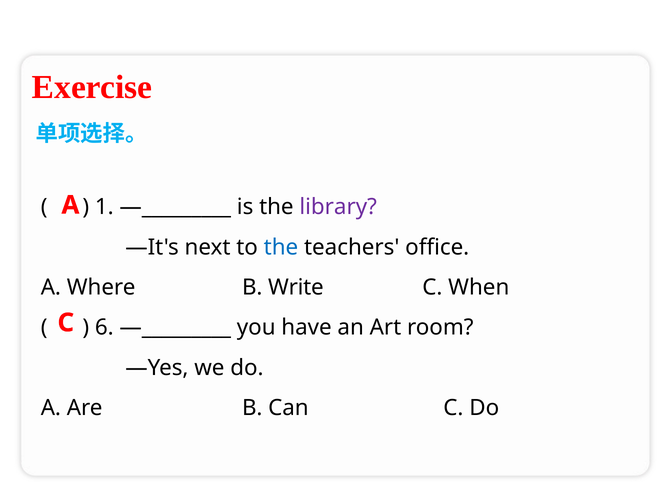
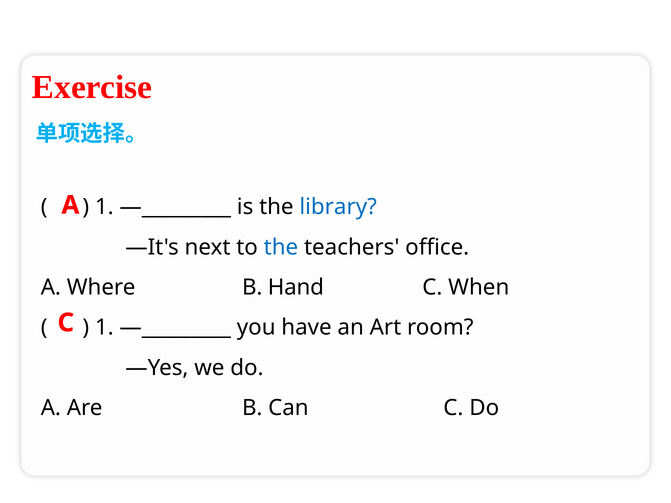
library colour: purple -> blue (338, 207)
Write: Write -> Hand (296, 288)
6: 6 -> 1 (104, 328)
